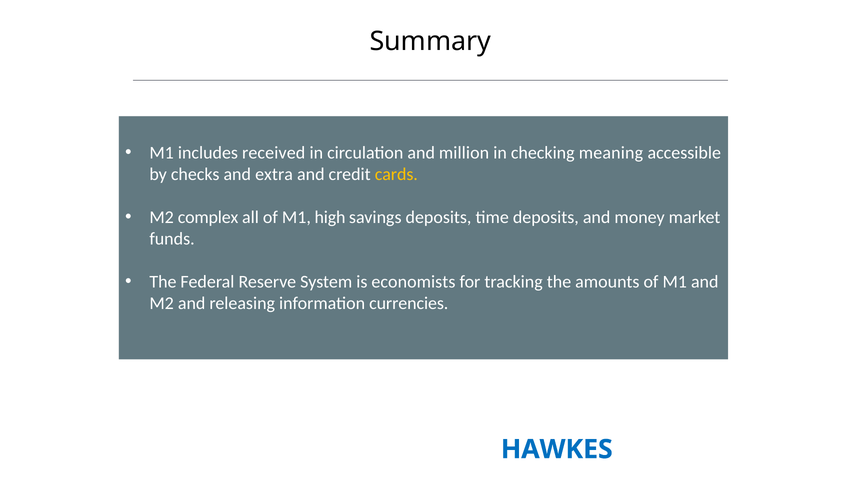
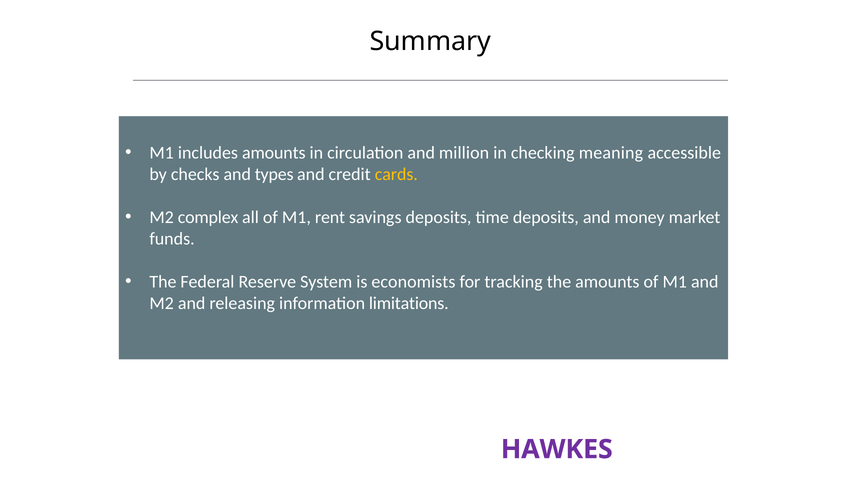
includes received: received -> amounts (274, 153)
extra: extra -> types (274, 175)
high: high -> rent (330, 218)
currencies: currencies -> limitations (409, 304)
HAWKES colour: blue -> purple (557, 450)
